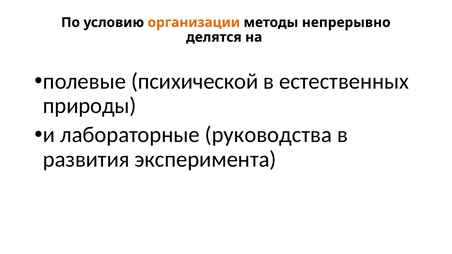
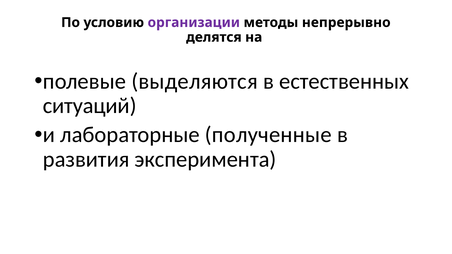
организации colour: orange -> purple (194, 23)
психической: психической -> выделяются (195, 81)
природы: природы -> ситуаций (90, 106)
руководства: руководства -> полученные (268, 135)
